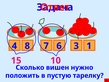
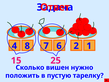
3: 3 -> 2 (76, 46)
10: 10 -> 25 (56, 60)
